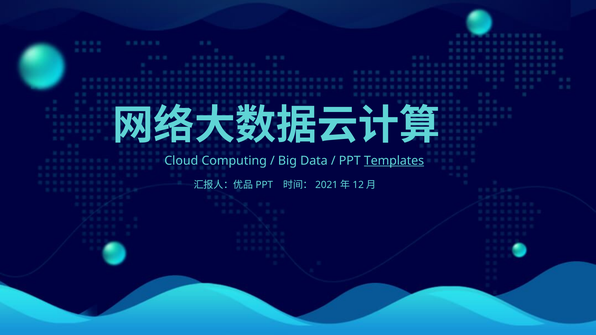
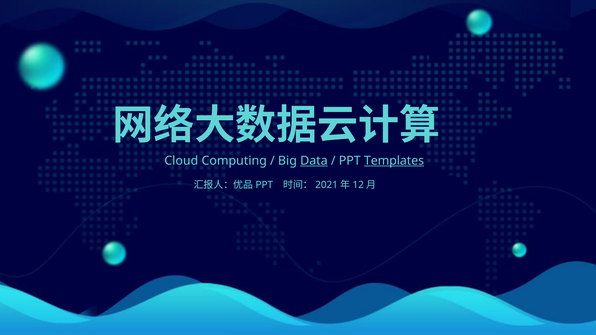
Data underline: none -> present (314, 161)
